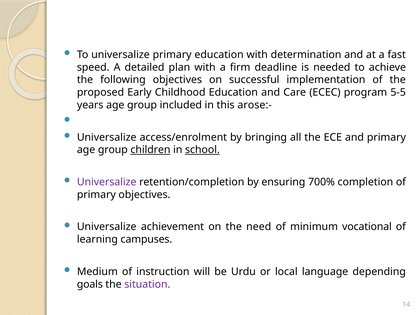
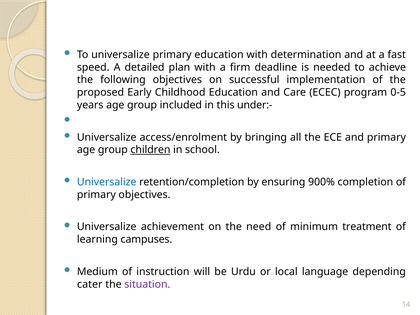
5-5: 5-5 -> 0-5 (398, 92)
arose:-: arose:- -> under:- (255, 105)
school underline: present -> none (202, 150)
Universalize colour: purple -> blue (107, 182)
700%: 700% -> 900% (321, 182)
vocational: vocational -> treatment (367, 227)
goals: goals -> cater (90, 284)
